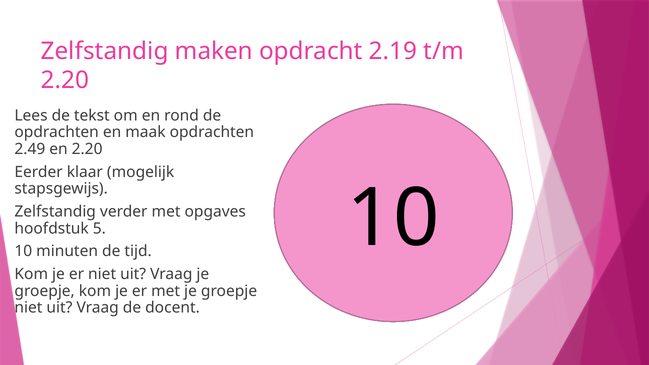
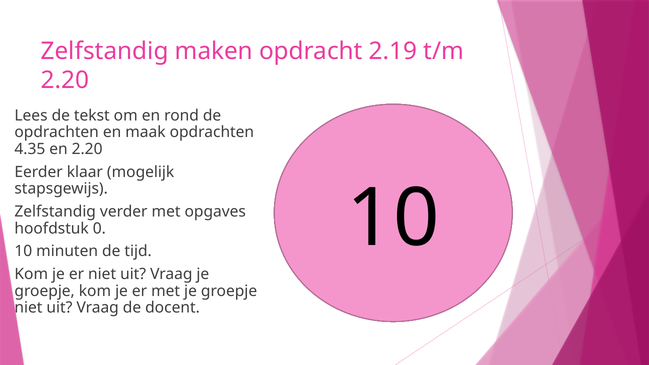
2.49: 2.49 -> 4.35 (30, 149)
5: 5 -> 0 (99, 228)
